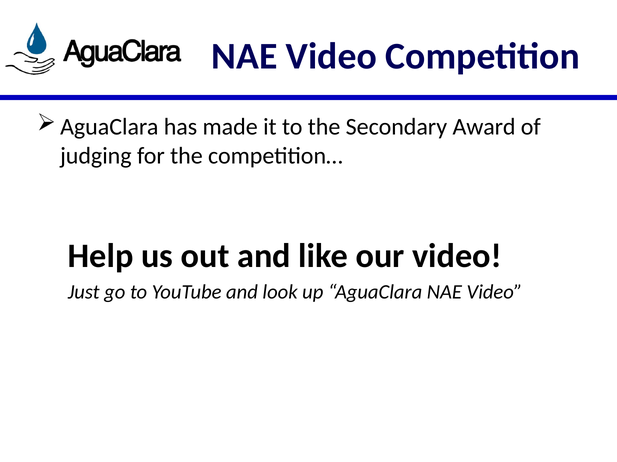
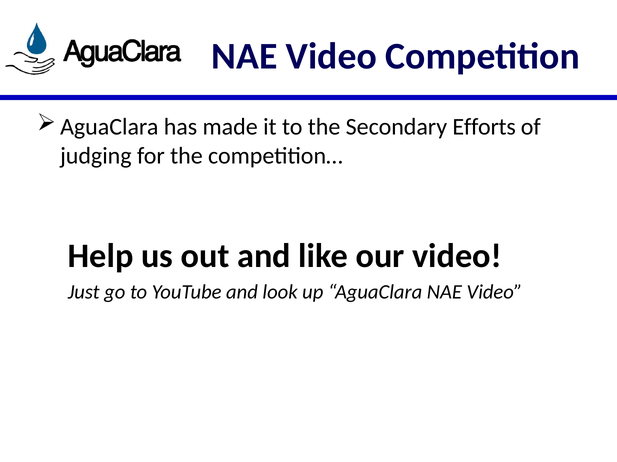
Award: Award -> Efforts (484, 127)
